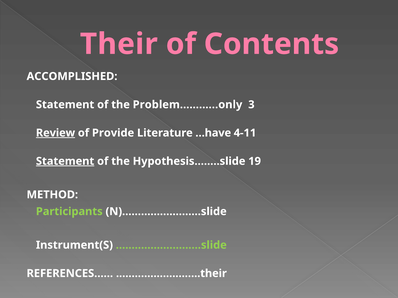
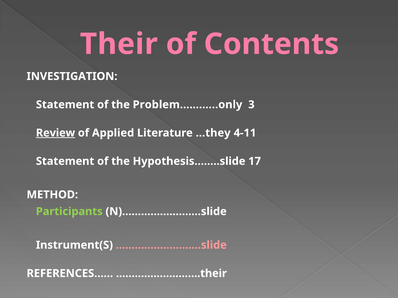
ACCOMPLISHED: ACCOMPLISHED -> INVESTIGATION (72, 76)
Provide: Provide -> Applied (113, 133)
…have: …have -> …they (213, 133)
Statement underline: present -> none (65, 161)
19: 19 -> 17 (255, 161)
………………………slide colour: light green -> pink (171, 245)
